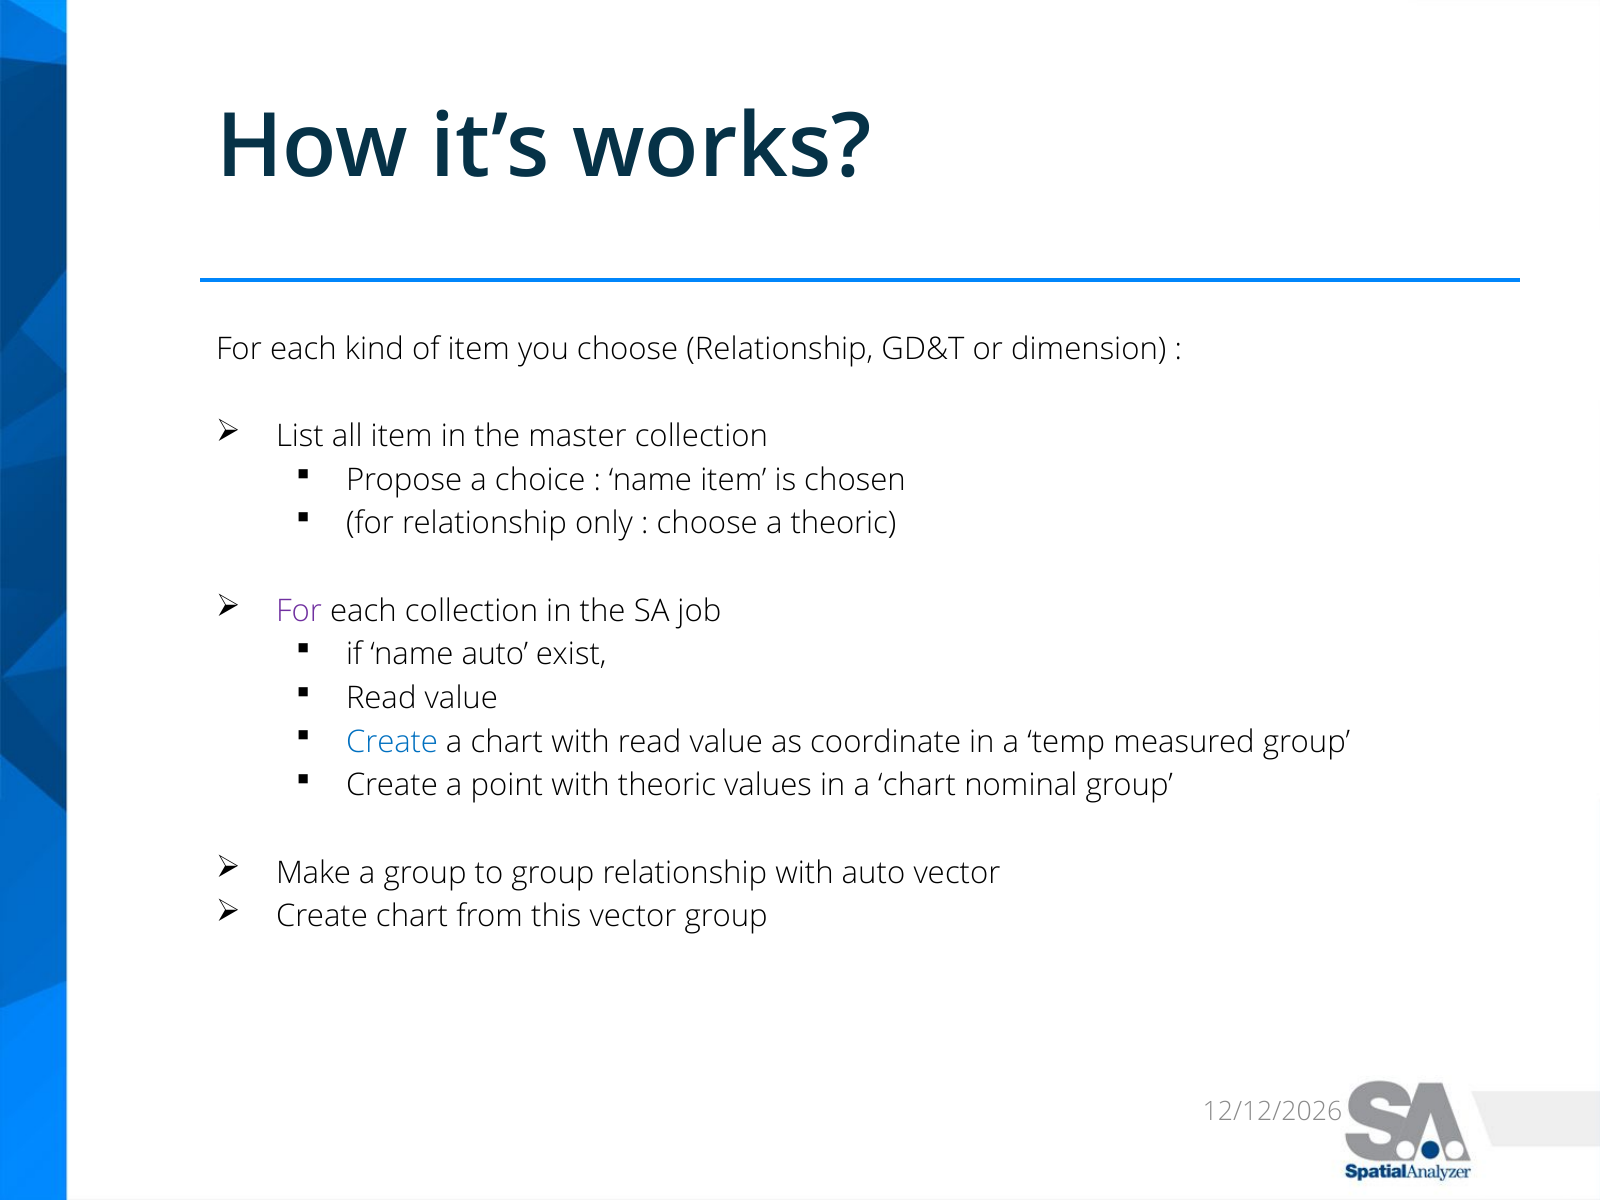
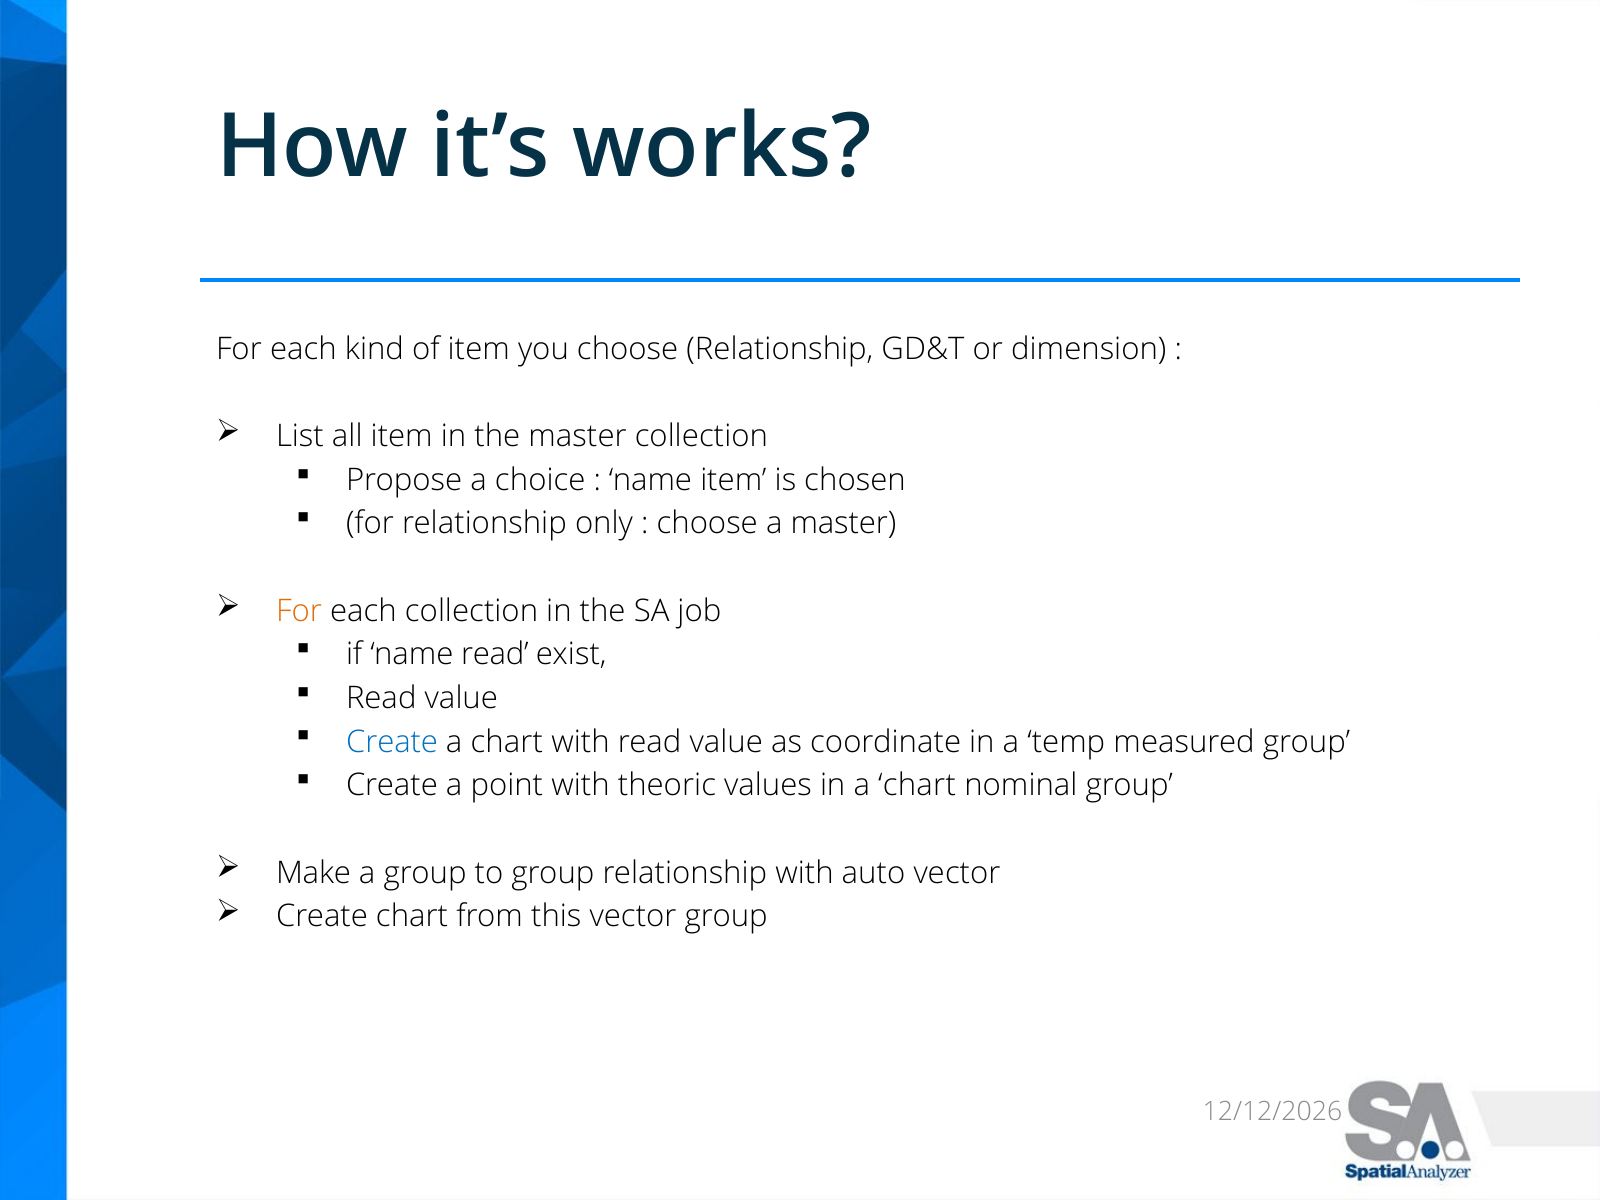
a theoric: theoric -> master (843, 524)
For colour: purple -> orange (299, 611)
name auto: auto -> read (495, 654)
